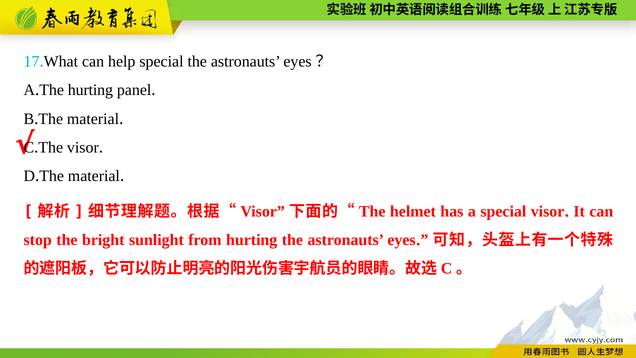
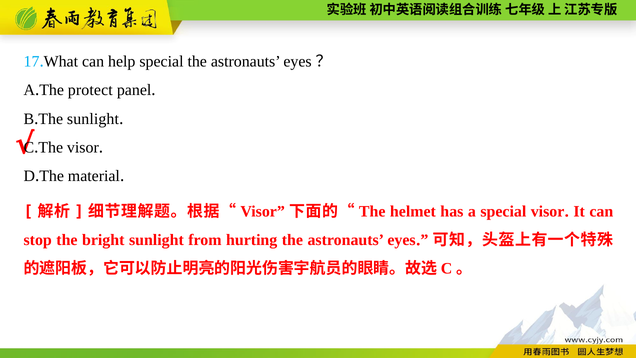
The hurting: hurting -> protect (90, 90)
material: material -> sunlight (93, 119)
